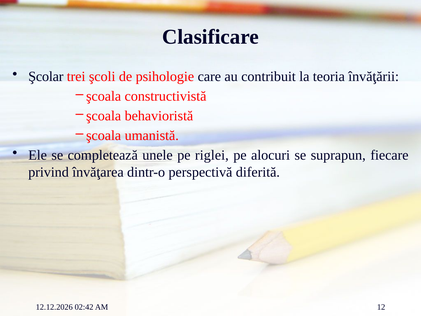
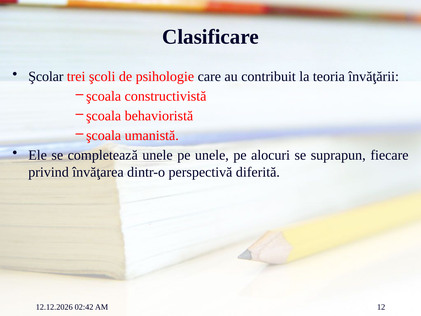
pe riglei: riglei -> unele (212, 155)
